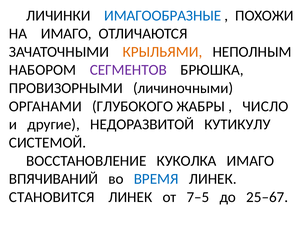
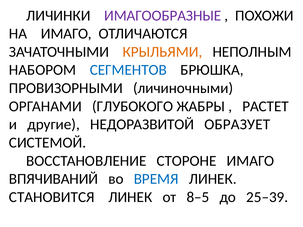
ИМАГООБРАЗНЫЕ colour: blue -> purple (163, 16)
СЕГМЕНТОВ colour: purple -> blue (128, 70)
ЧИСЛО: ЧИСЛО -> РАСТЕТ (266, 106)
КУТИКУЛУ: КУТИКУЛУ -> ОБРАЗУЕТ (237, 125)
КУКОЛКА: КУКОЛКА -> СТОРОНЕ (187, 161)
7–5: 7–5 -> 8–5 (198, 197)
25–67: 25–67 -> 25–39 (267, 197)
